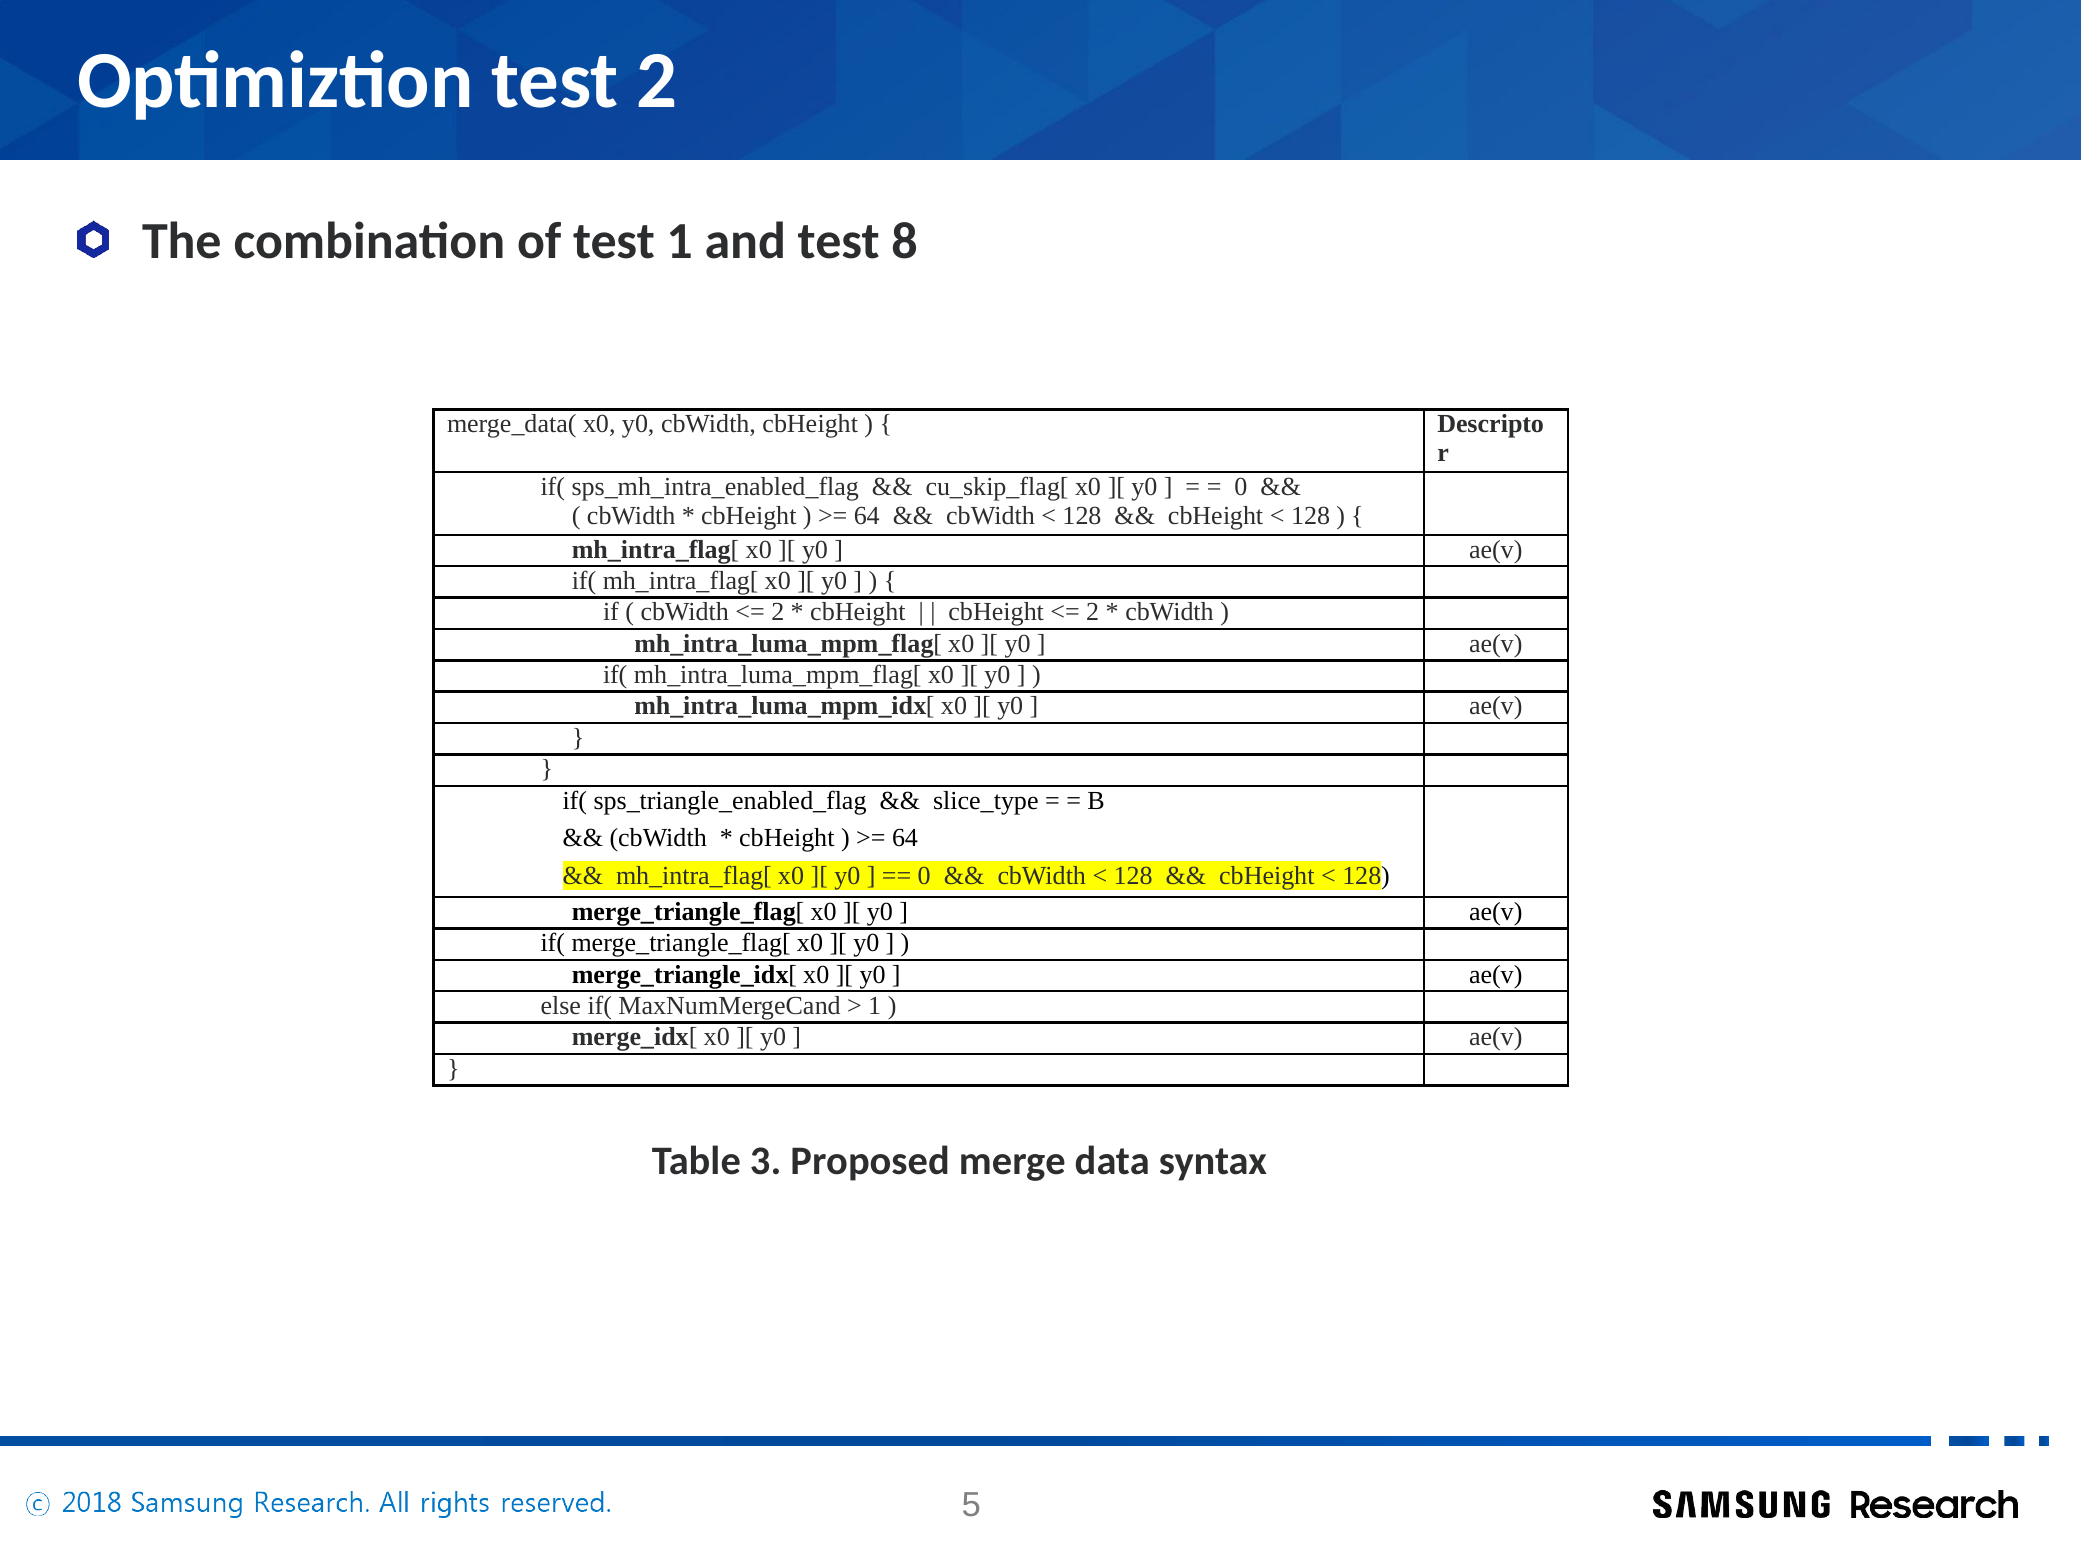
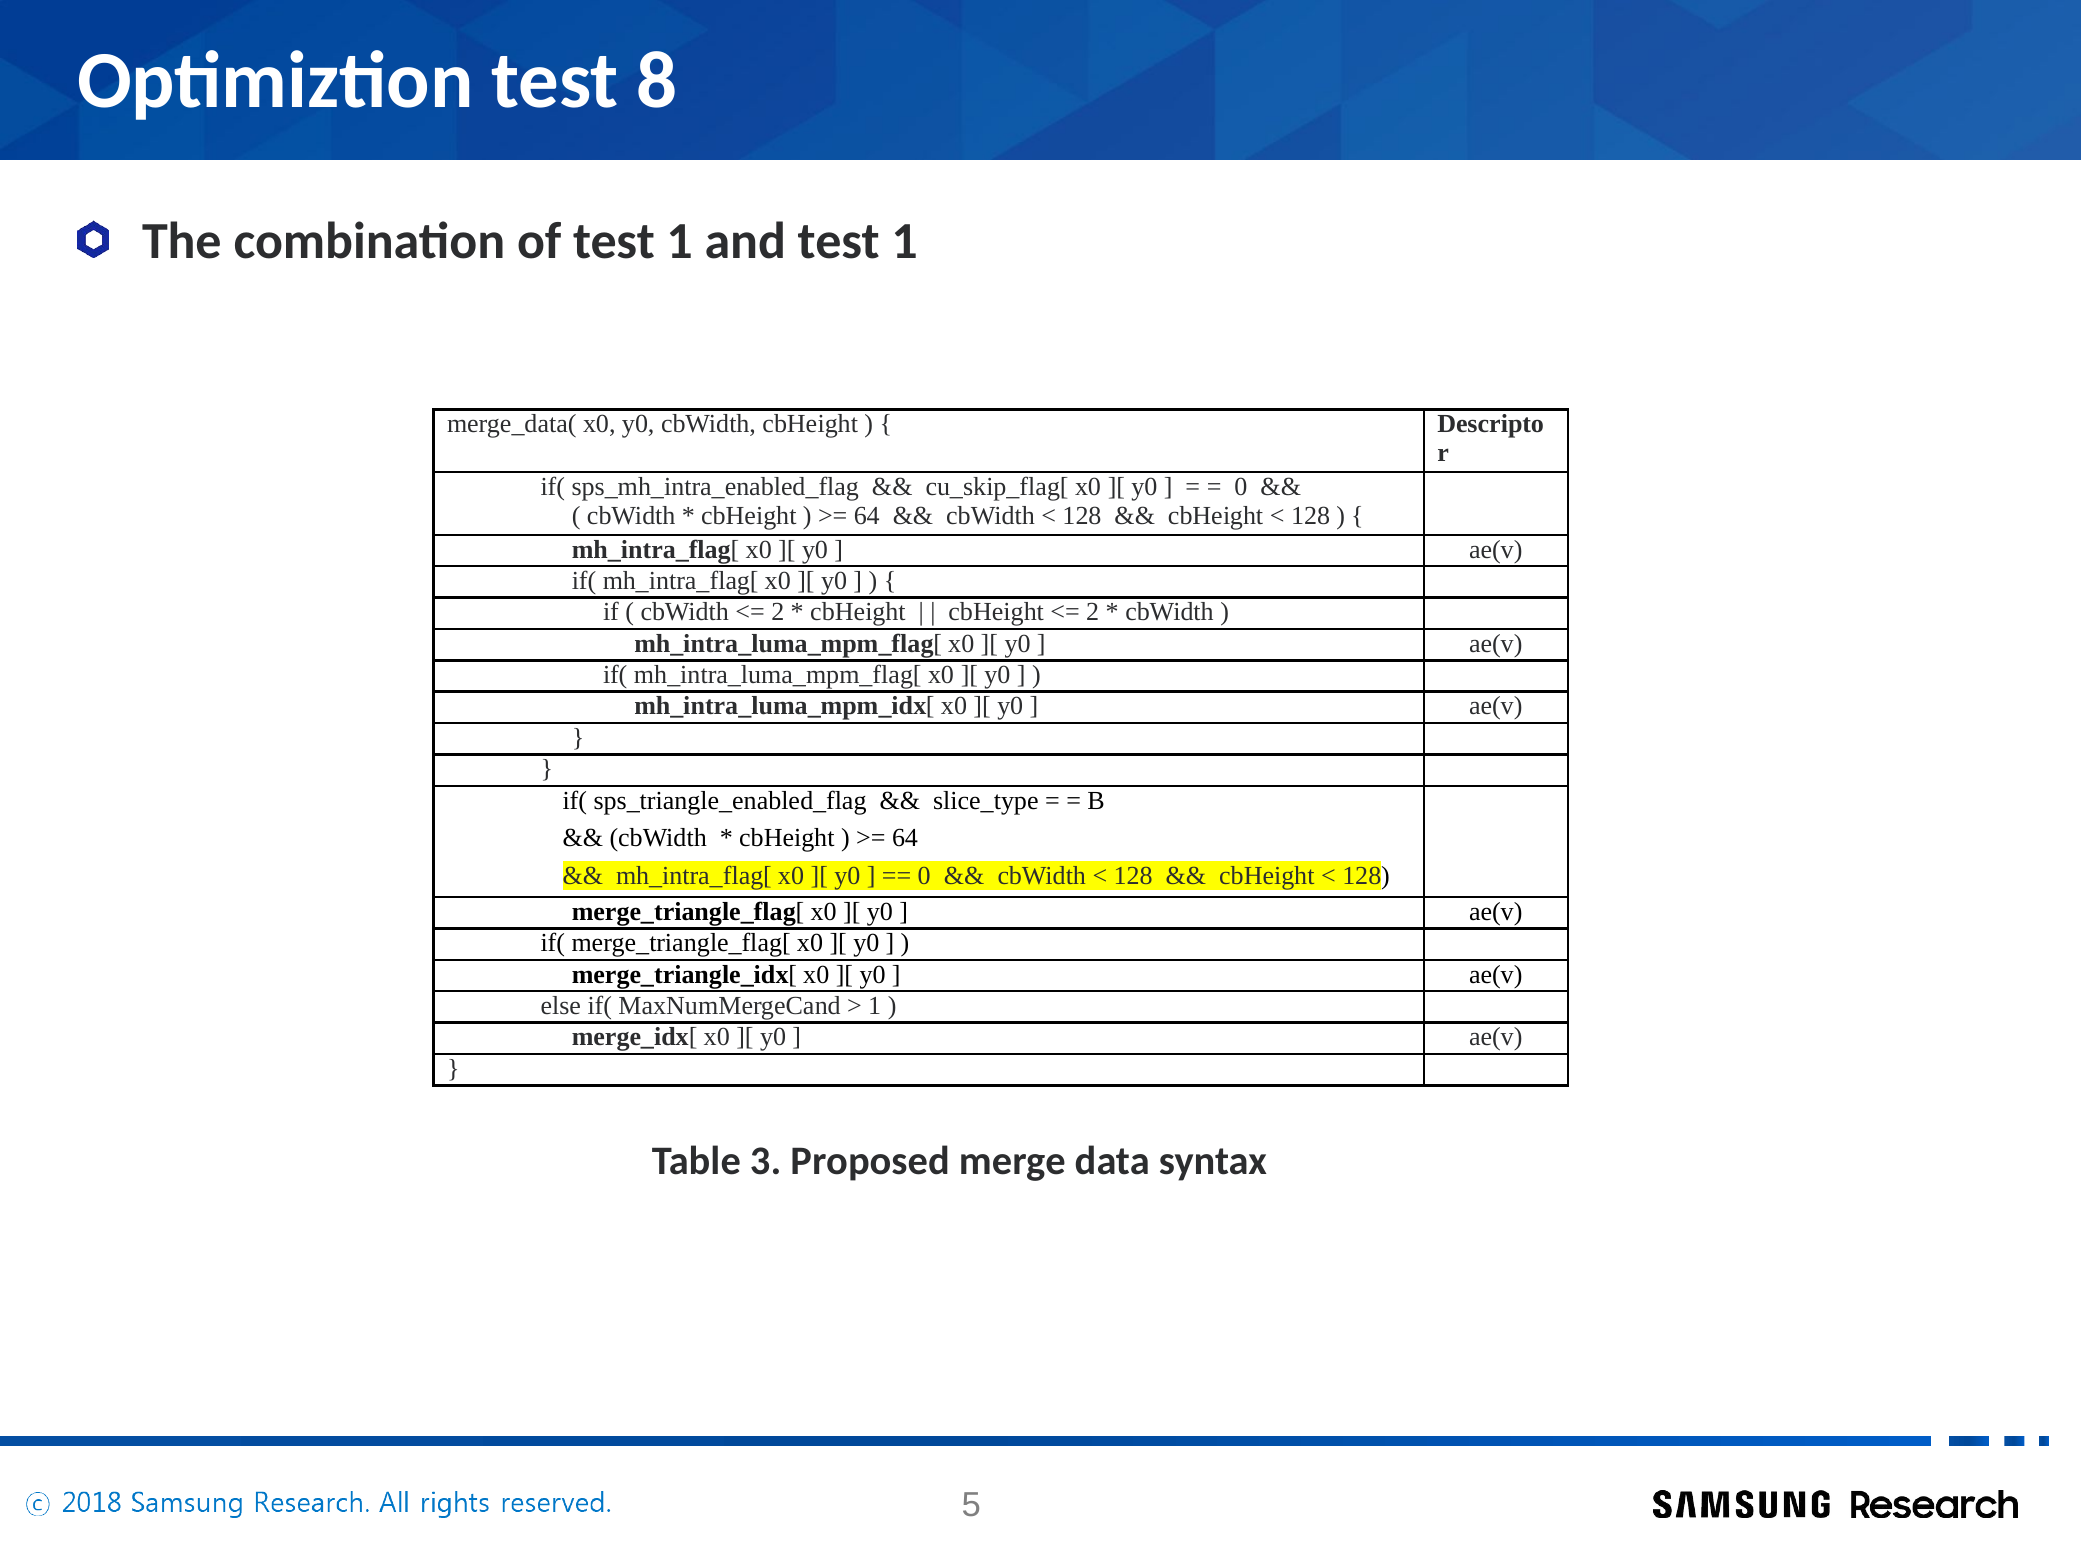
test 2: 2 -> 8 (657, 81)
and test 8: 8 -> 1 (904, 242)
